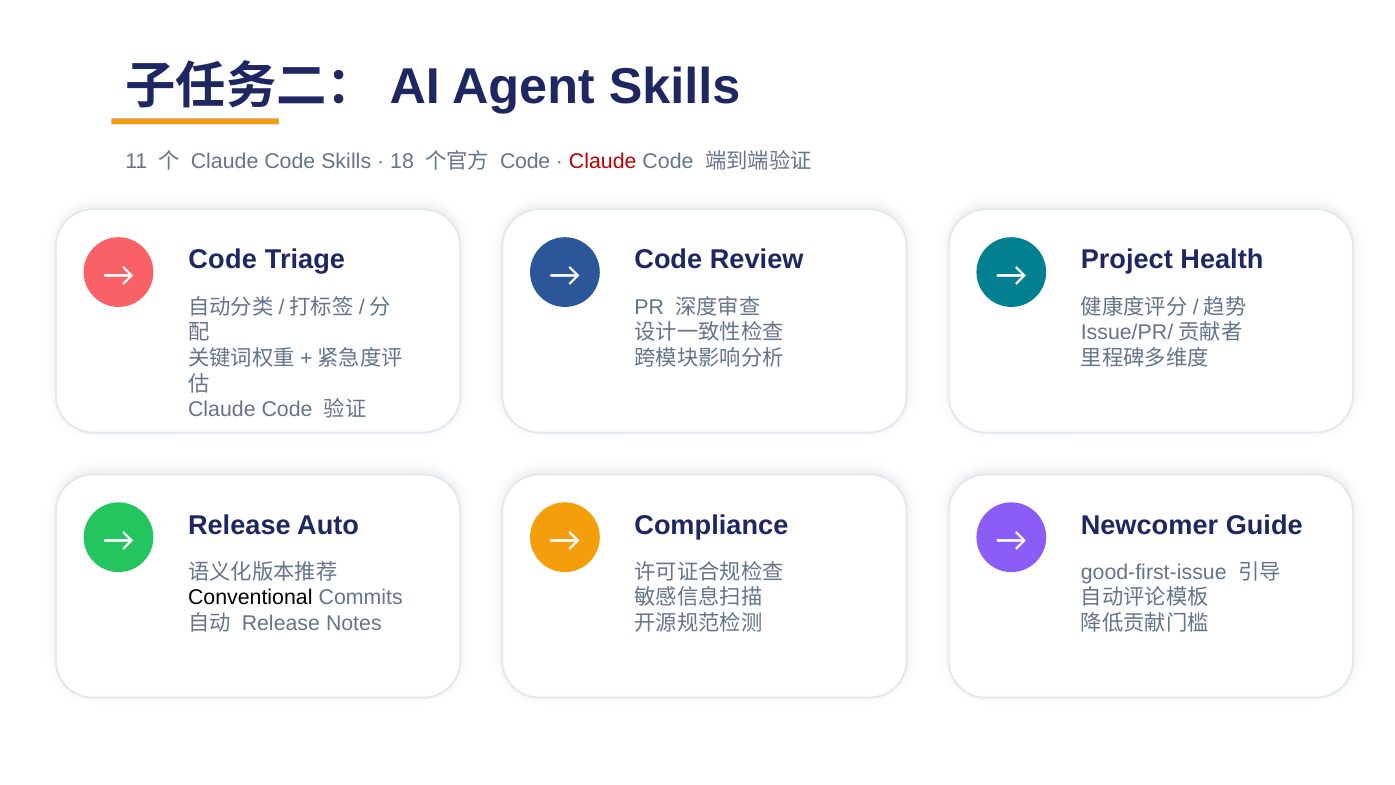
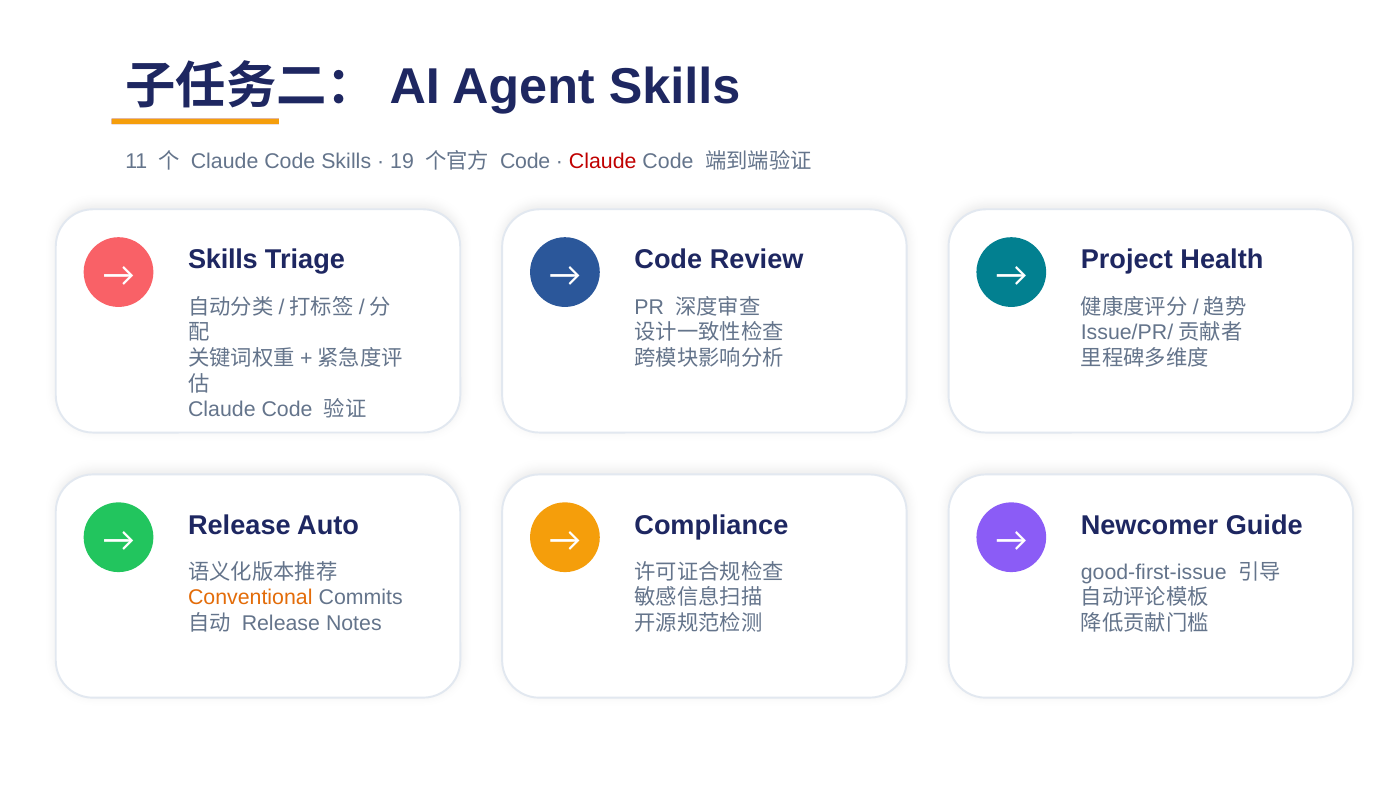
18: 18 -> 19 (402, 162)
Code: Code -> Skills (223, 260)
Conventional colour: black -> orange (250, 598)
